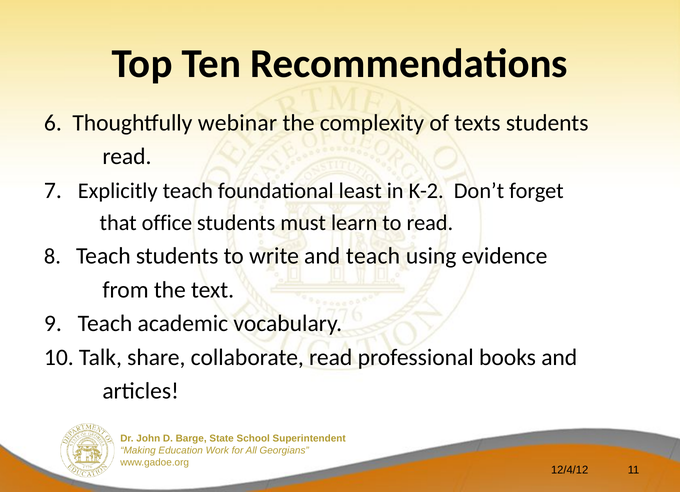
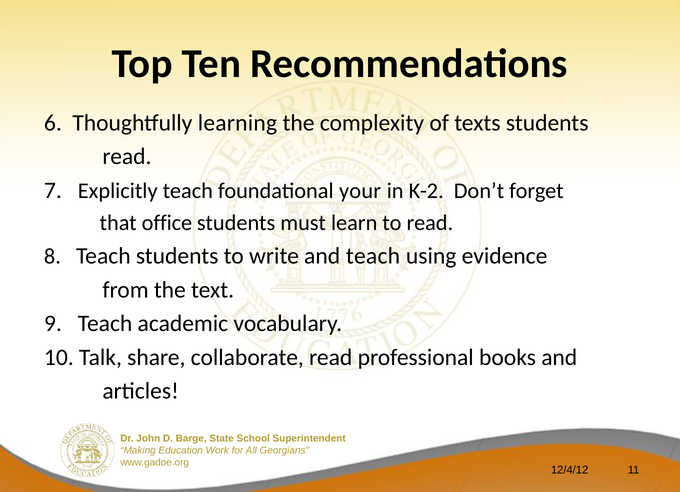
webinar: webinar -> learning (237, 123)
least: least -> your (360, 191)
